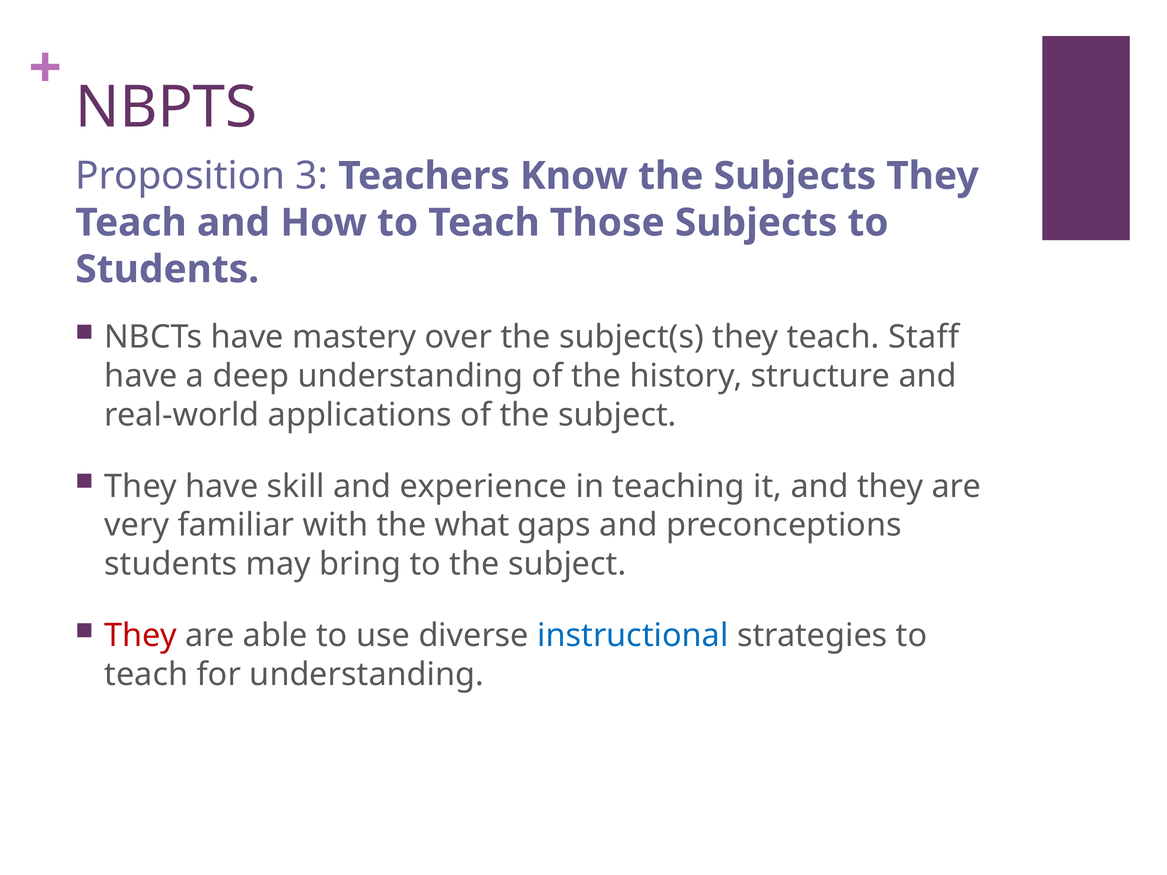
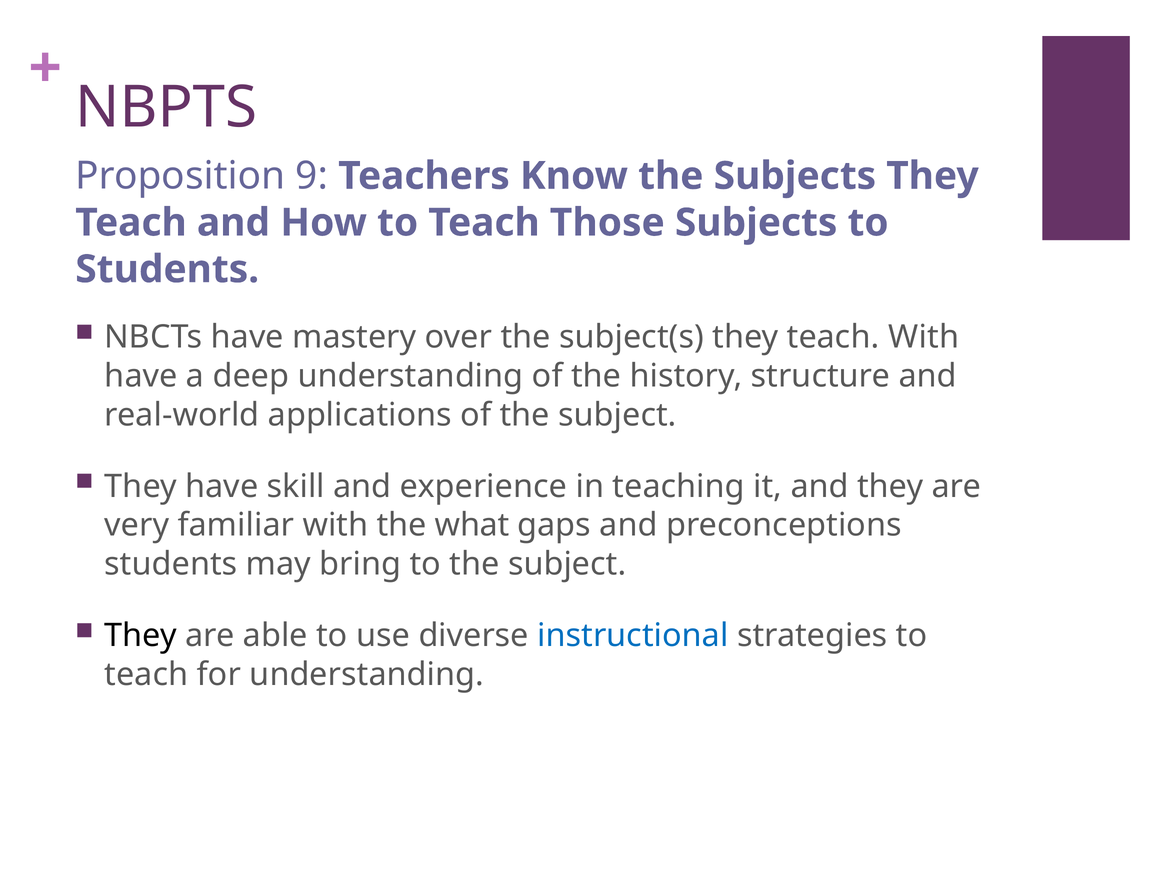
3: 3 -> 9 (312, 176)
teach Staff: Staff -> With (924, 337)
They colour: red -> black (141, 636)
